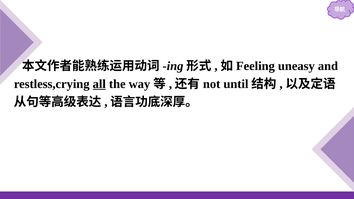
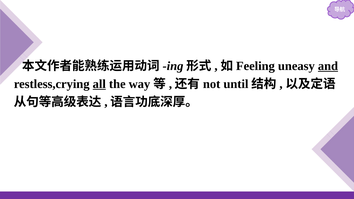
and underline: none -> present (328, 66)
